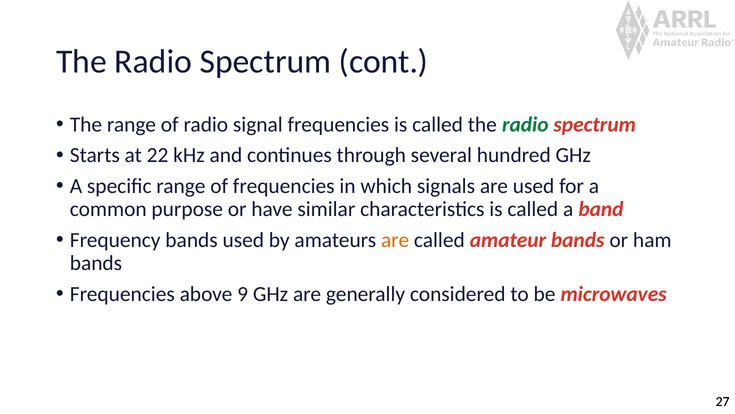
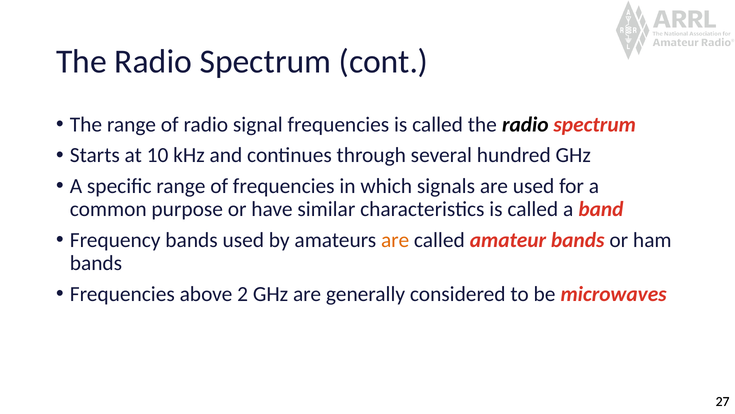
radio colour: green -> black (525, 124)
22: 22 -> 10 (158, 155)
9: 9 -> 2 (243, 294)
